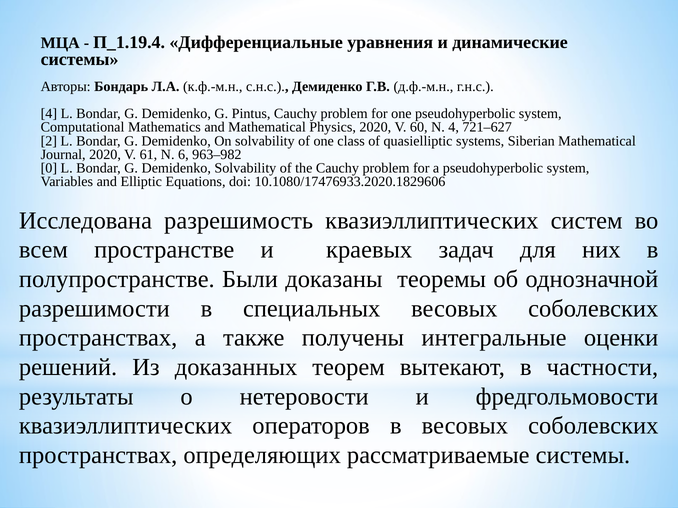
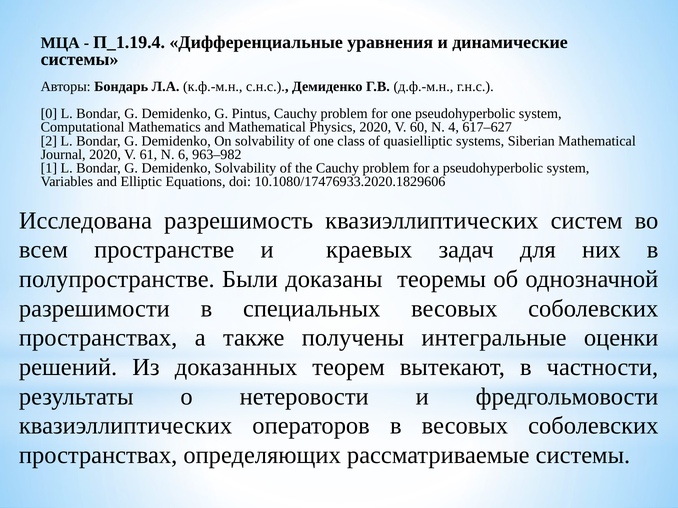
4: 4 -> 0 (49, 114)
721–627: 721–627 -> 617–627 (487, 127)
0: 0 -> 1 (49, 168)
